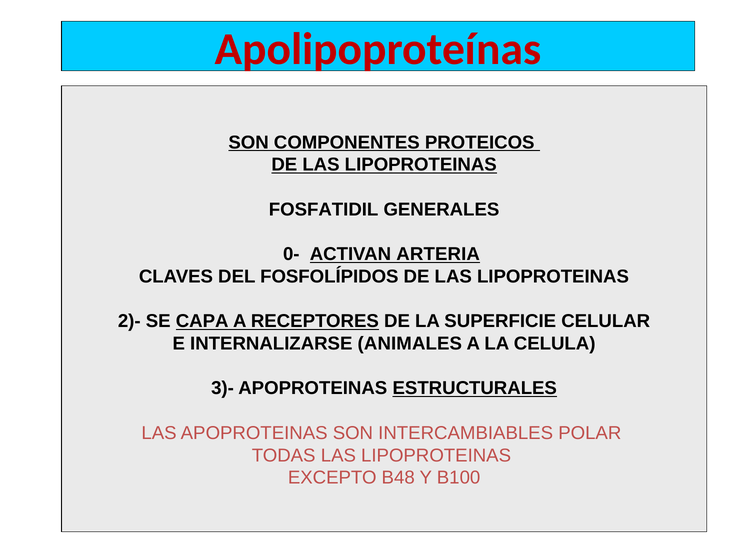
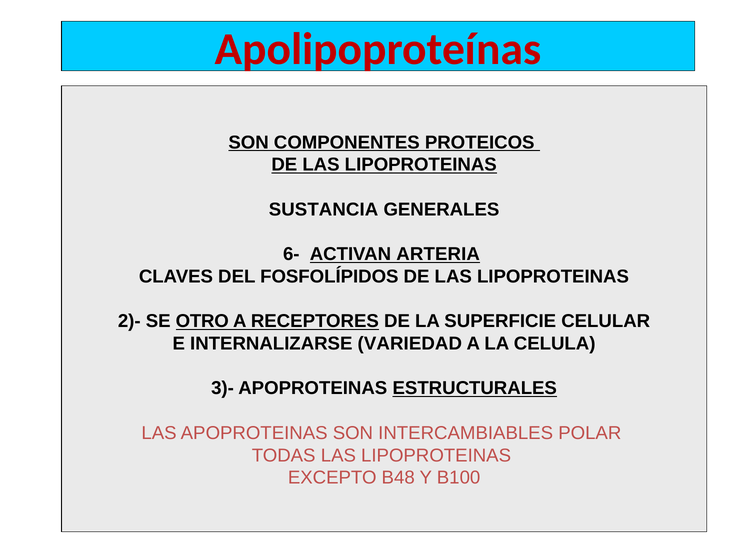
FOSFATIDIL: FOSFATIDIL -> SUSTANCIA (324, 209)
0-: 0- -> 6- (291, 254)
CAPA: CAPA -> OTRO (202, 321)
ANIMALES: ANIMALES -> VARIEDAD (410, 343)
